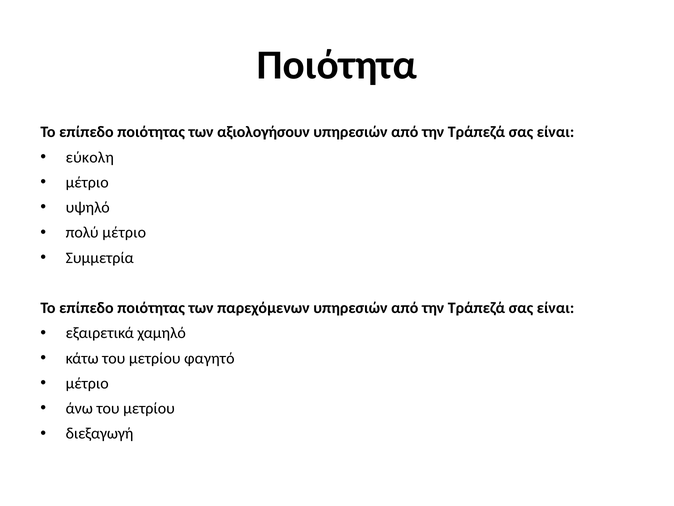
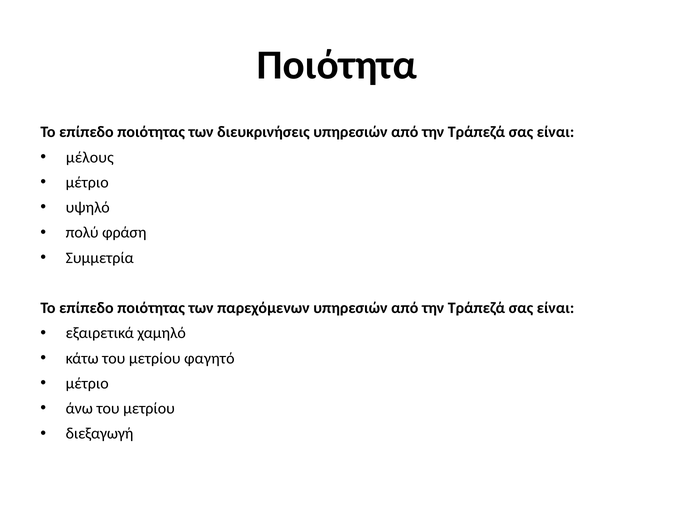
αξιολογήσουν: αξιολογήσουν -> διευκρινήσεις (263, 132)
εύκολη: εύκολη -> μέλους (90, 157)
πολύ μέτριο: μέτριο -> φράση (124, 232)
